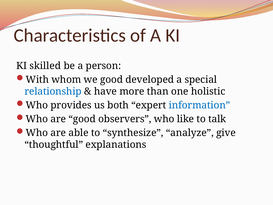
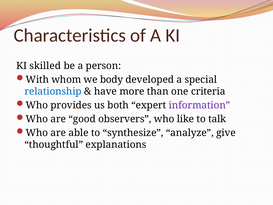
we good: good -> body (112, 80)
holistic: holistic -> criteria (208, 91)
information colour: blue -> purple (199, 105)
